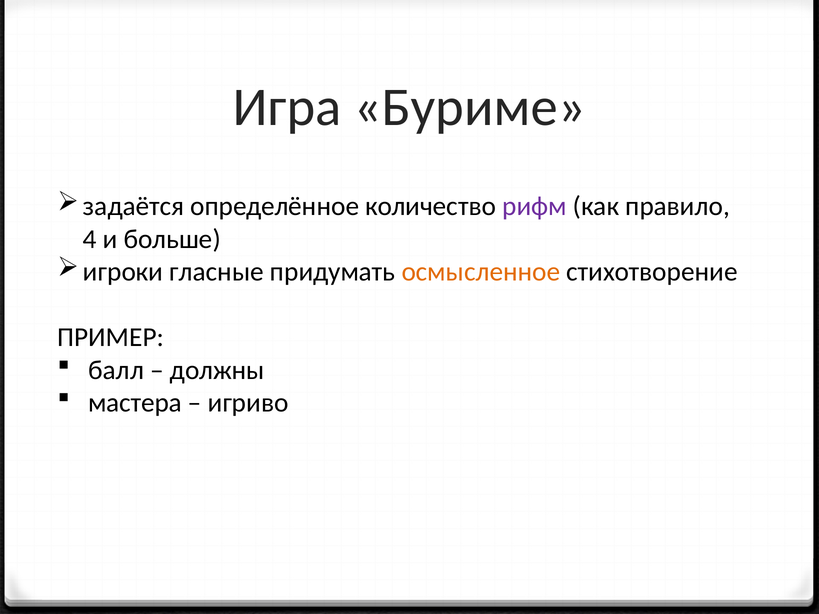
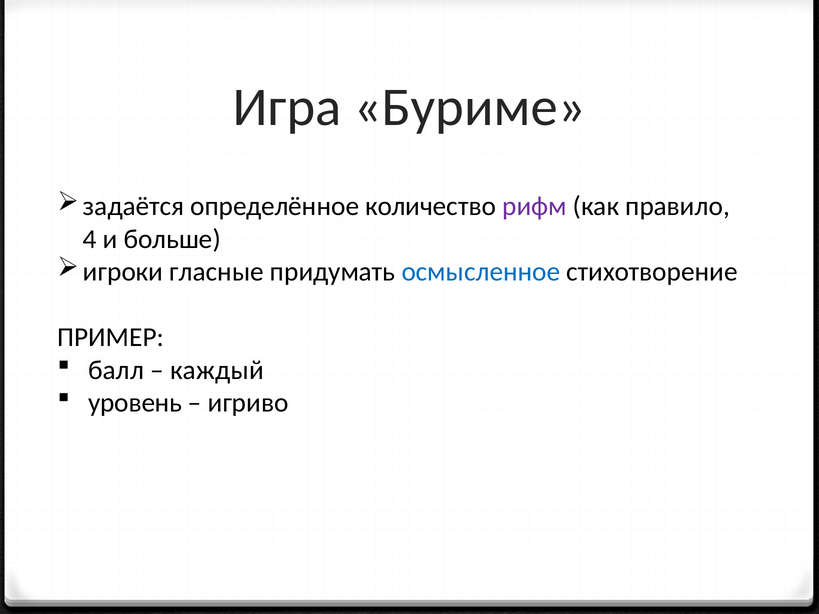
осмысленное colour: orange -> blue (481, 272)
должны: должны -> каждый (217, 370)
мастера: мастера -> уровень (135, 403)
